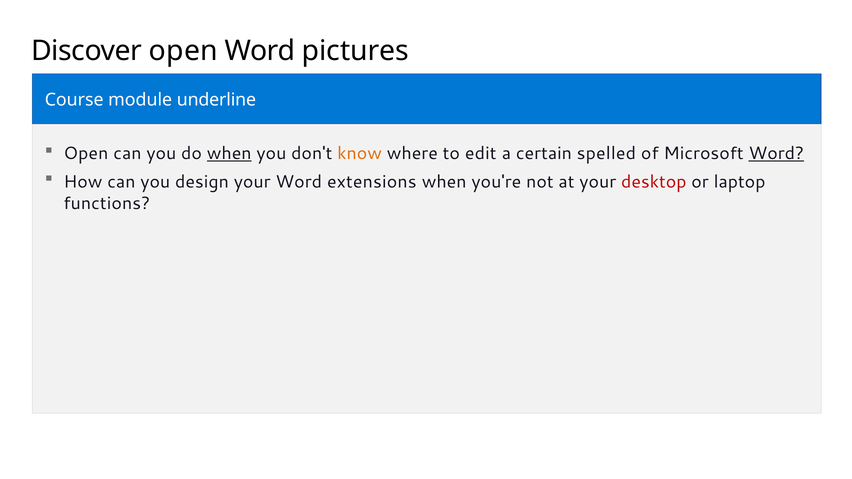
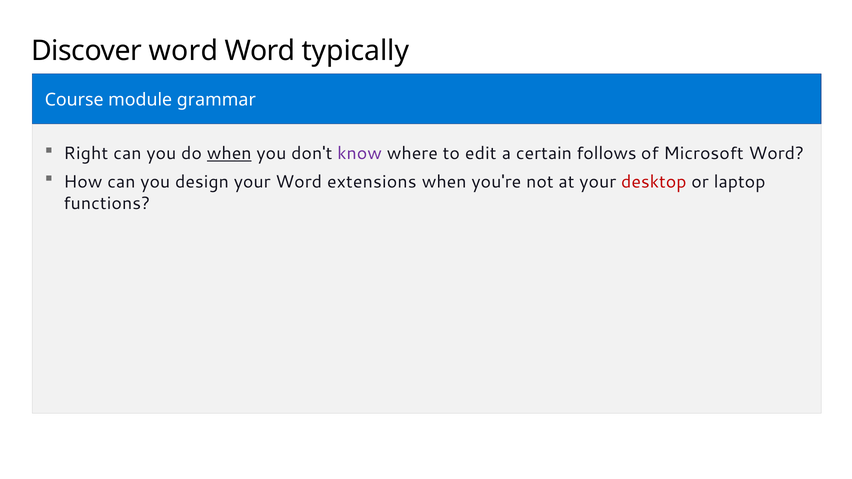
Discover open: open -> word (183, 51)
pictures: pictures -> typically (355, 51)
underline: underline -> grammar (216, 100)
Open: Open -> Right (86, 154)
know colour: orange -> purple (360, 154)
spelled: spelled -> follows (607, 154)
Word underline: present -> none (776, 154)
